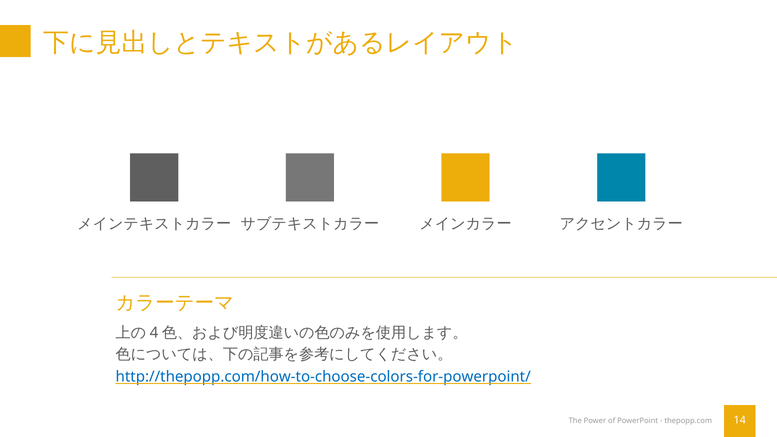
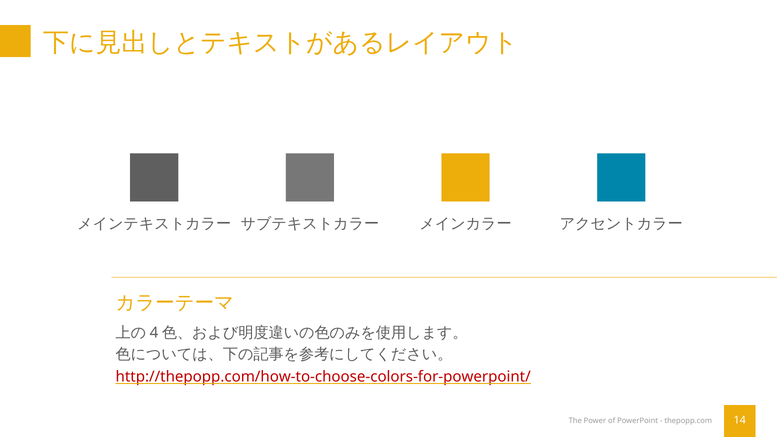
http://thepopp.com/how-to-choose-colors-for-powerpoint/ colour: blue -> red (323, 377)
